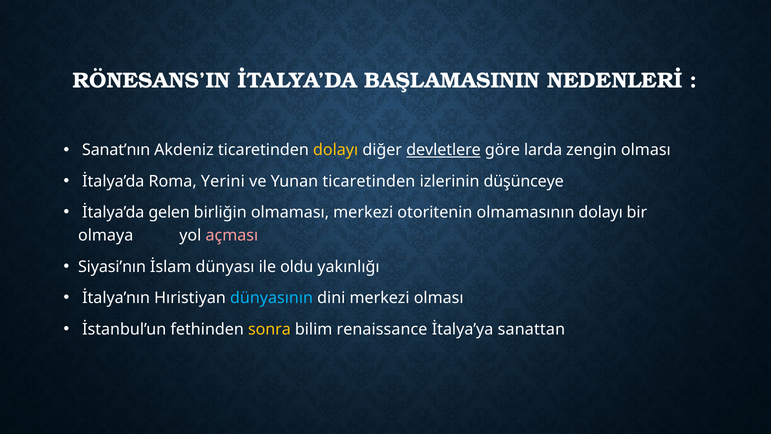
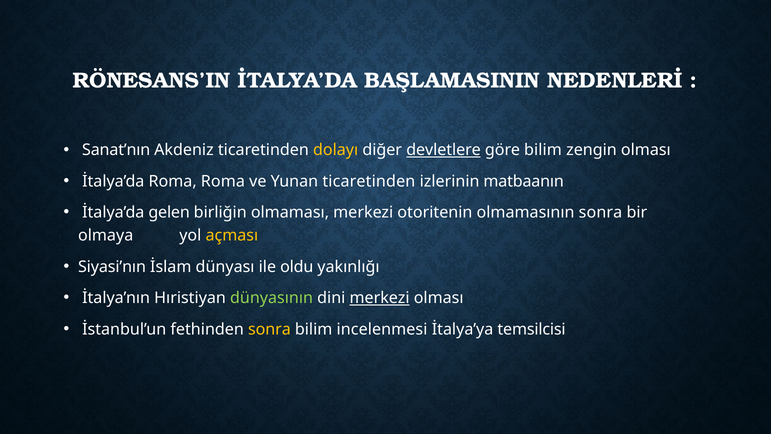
göre larda: larda -> bilim (543, 150)
Roma Yerini: Yerini -> Roma (223, 181)
düşünceye: düşünceye -> matbaanın (524, 181)
olmamasının dolayı: dolayı -> sonra (600, 212)
açması colour: pink -> yellow (232, 236)
dünyasının colour: light blue -> light green (272, 298)
merkezi underline: none -> present (380, 298)
renaissance: renaissance -> incelenmesi (382, 329)
sanattan: sanattan -> temsilcisi (532, 329)
